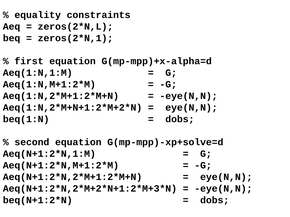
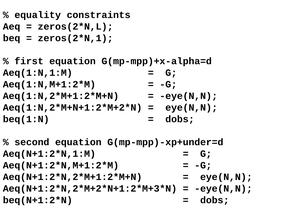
G(mp-mpp)-xp+solve=d: G(mp-mpp)-xp+solve=d -> G(mp-mpp)-xp+under=d (165, 143)
